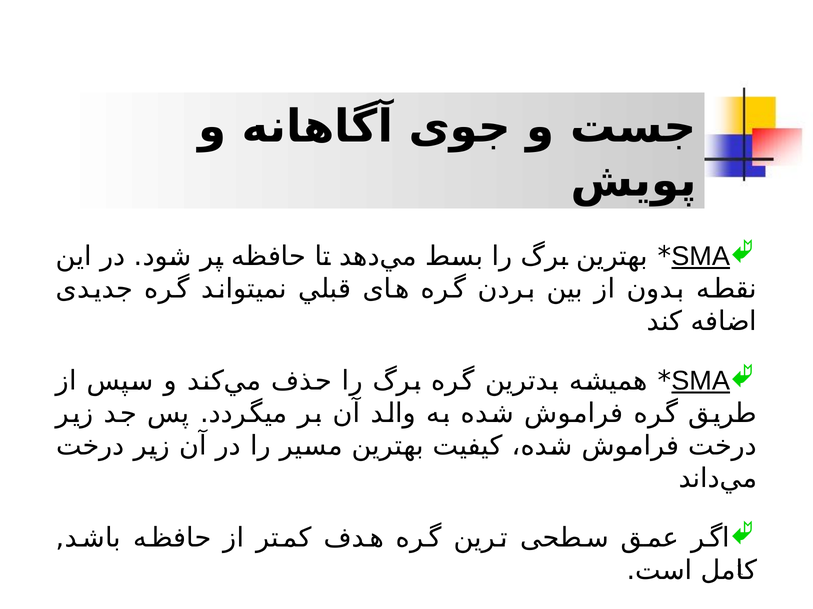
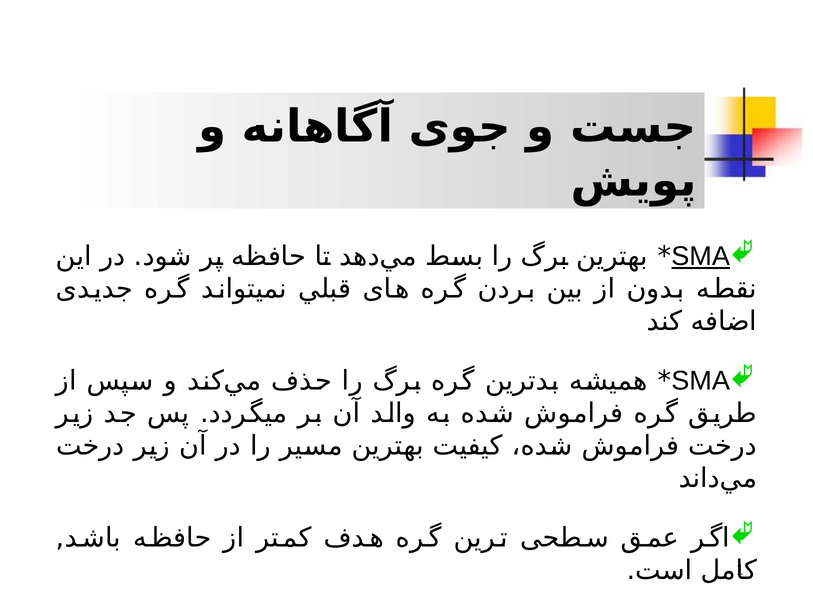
SMA underline: present -> none (701, 381)
